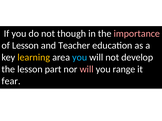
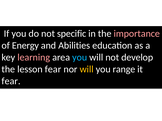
though: though -> specific (72, 34)
of Lesson: Lesson -> Energy (25, 46)
Teacher: Teacher -> Abilities (74, 46)
learning colour: yellow -> pink (34, 58)
lesson part: part -> fear (53, 69)
will colour: pink -> yellow (87, 69)
